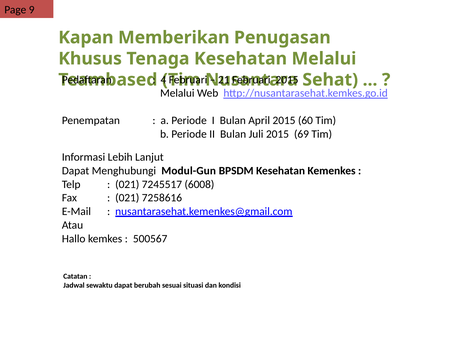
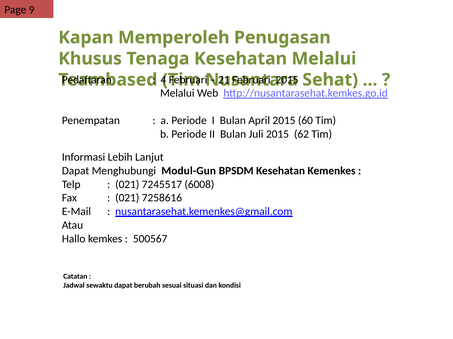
Memberikan: Memberikan -> Memperoleh (174, 38)
69: 69 -> 62 (301, 134)
